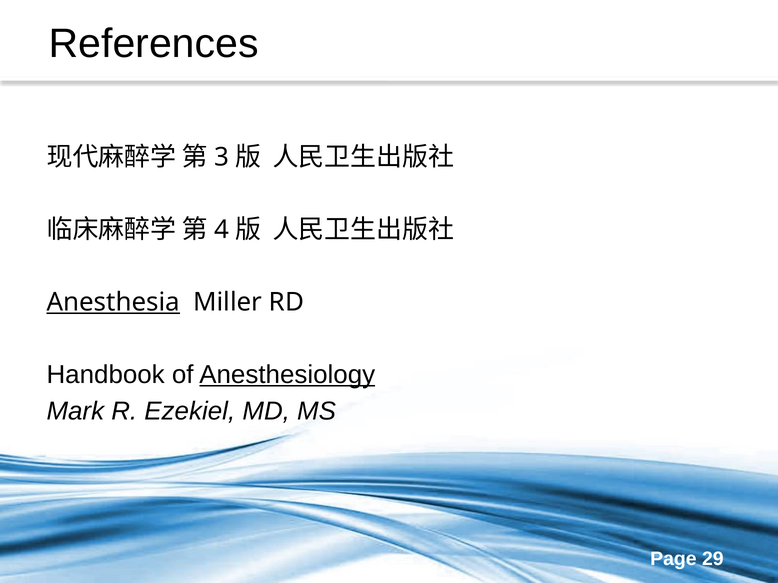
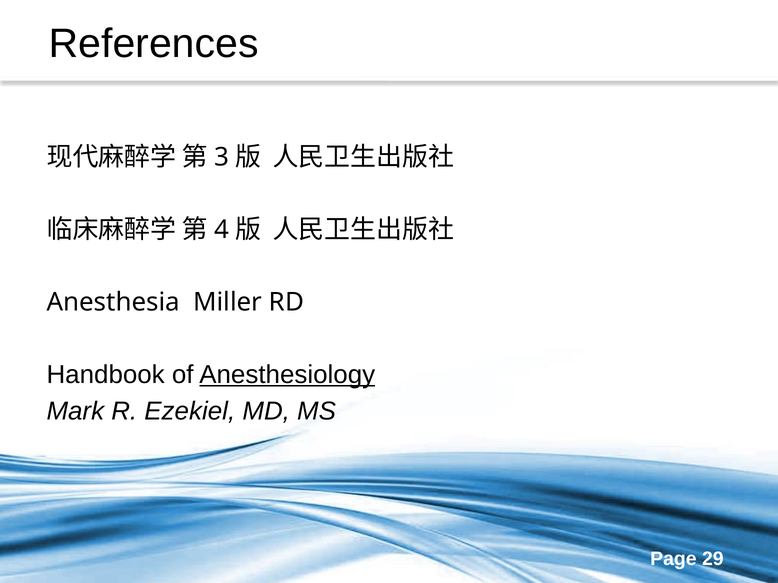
Anesthesia underline: present -> none (113, 303)
